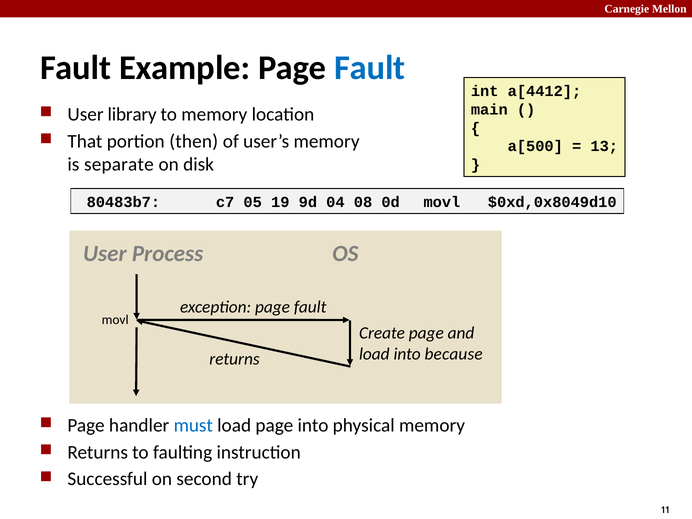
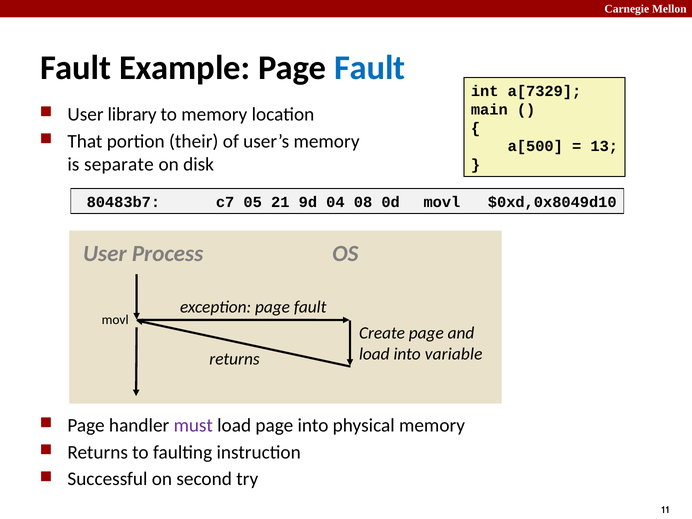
a[4412: a[4412 -> a[7329 (544, 91)
then: then -> their (194, 141)
19: 19 -> 21 (280, 202)
because: because -> variable (454, 354)
must colour: blue -> purple (193, 425)
